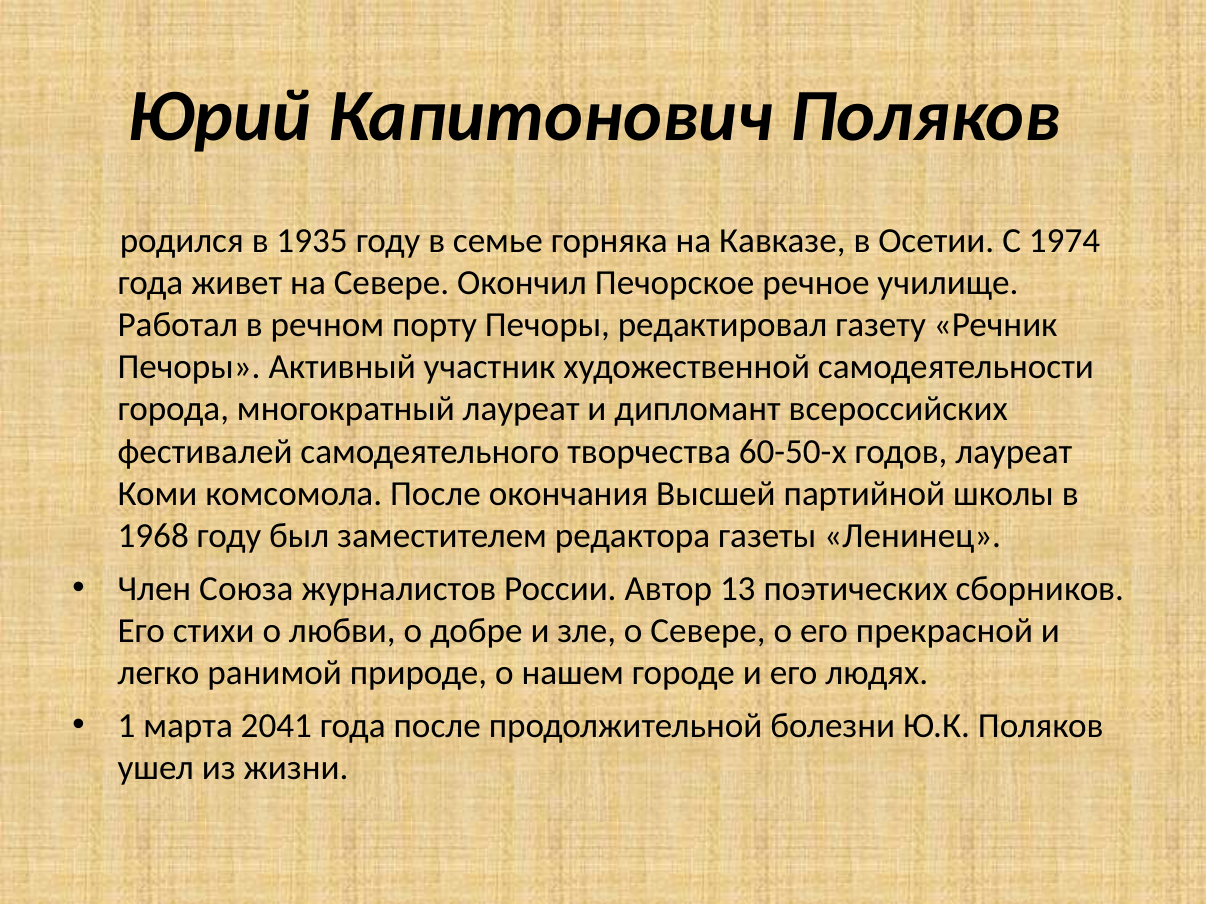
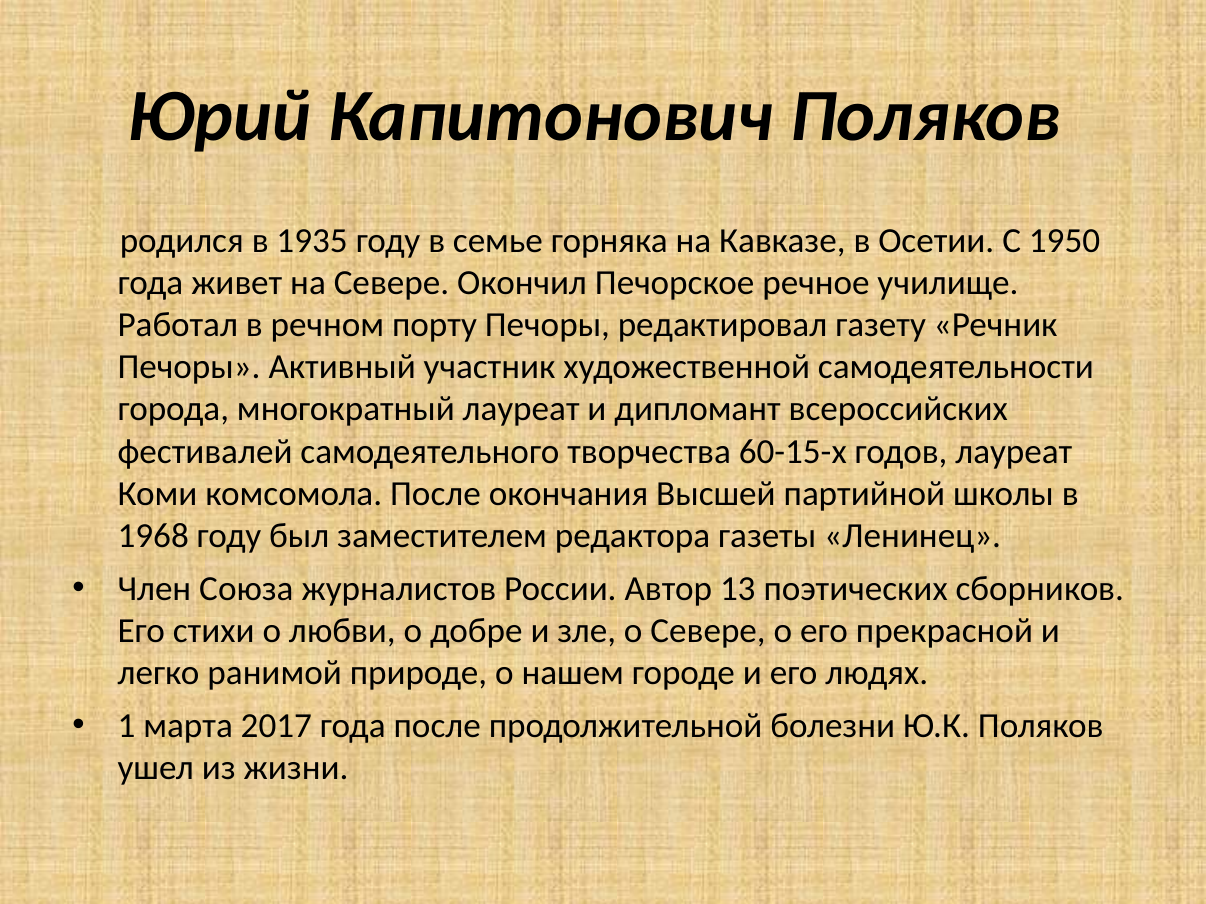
1974: 1974 -> 1950 (1064, 241)
60-50-х: 60-50-х -> 60-15-х (793, 452)
2041: 2041 -> 2017 (276, 726)
